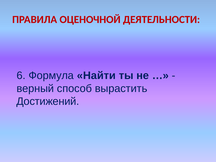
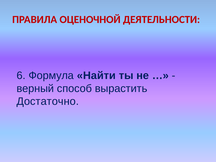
Достижений: Достижений -> Достаточно (48, 101)
